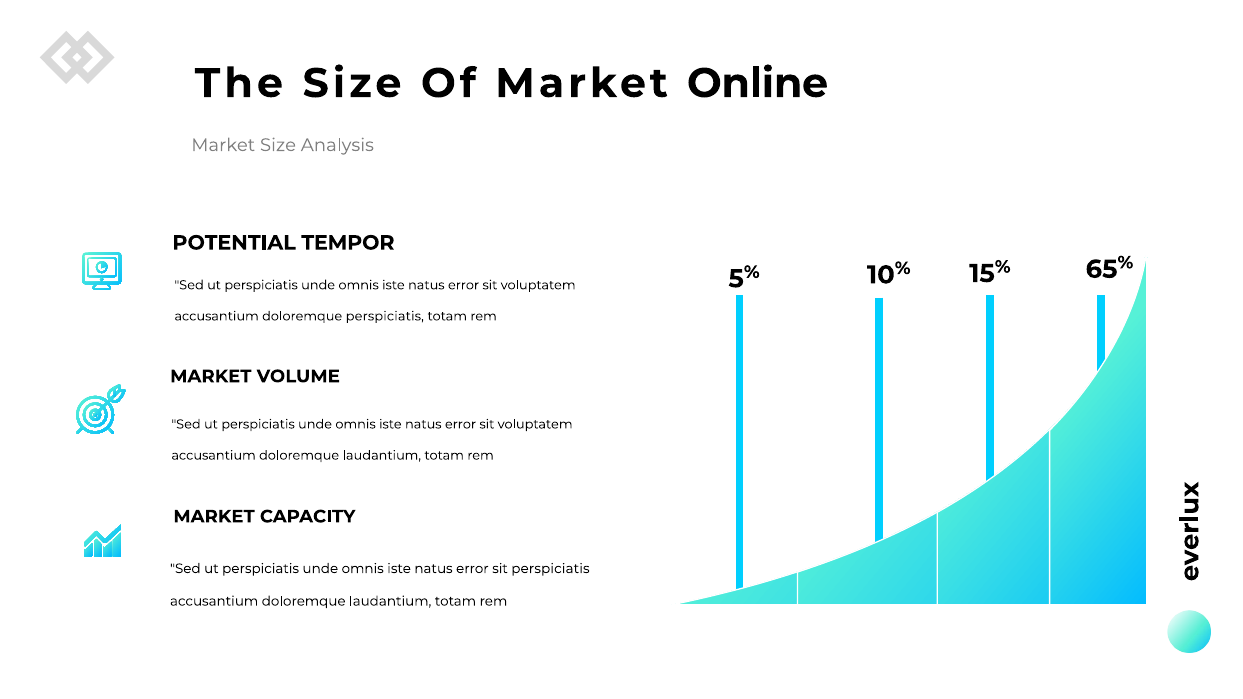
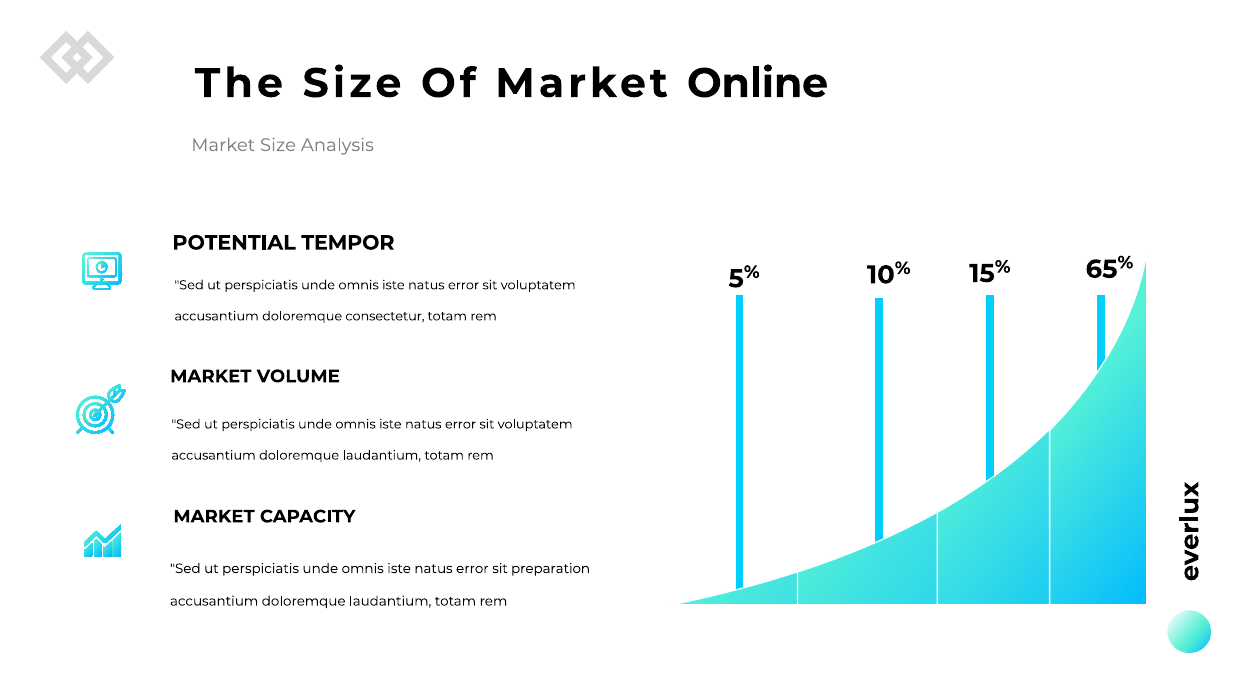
doloremque perspiciatis: perspiciatis -> consectetur (385, 316)
sit perspiciatis: perspiciatis -> preparation (551, 569)
